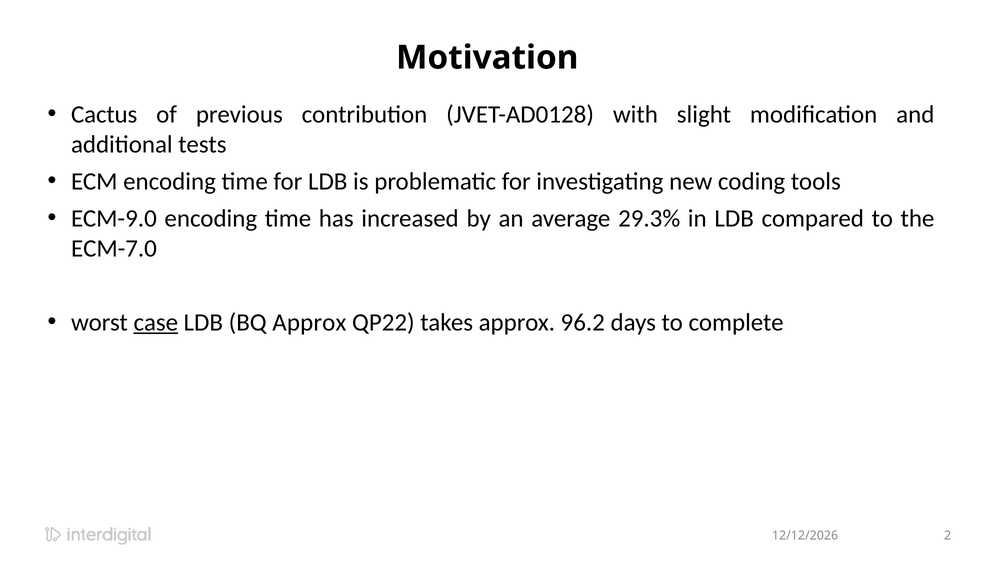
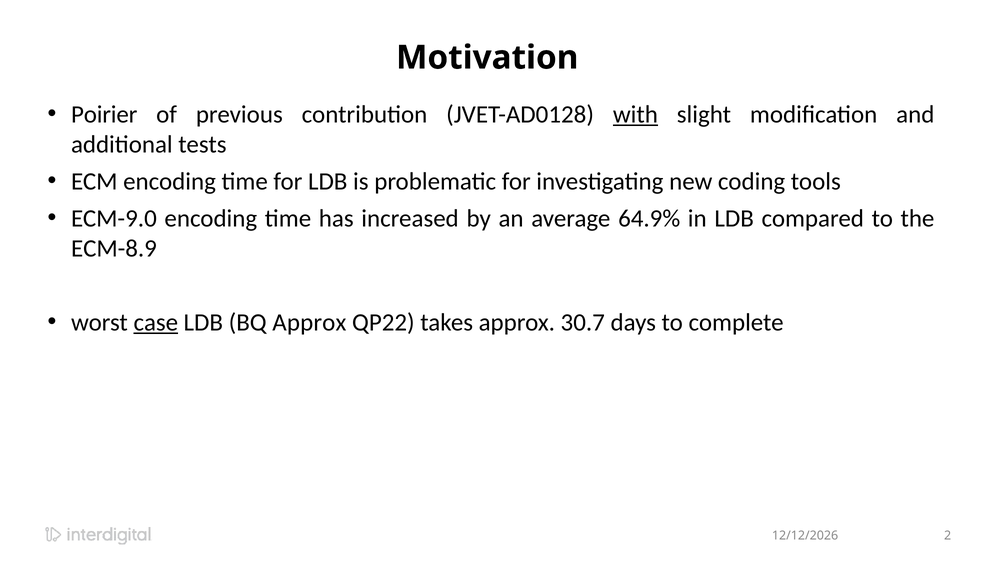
Cactus: Cactus -> Poirier (104, 114)
with underline: none -> present (635, 114)
29.3%: 29.3% -> 64.9% (649, 218)
ECM-7.0: ECM-7.0 -> ECM-8.9 (114, 248)
96.2: 96.2 -> 30.7 (583, 322)
